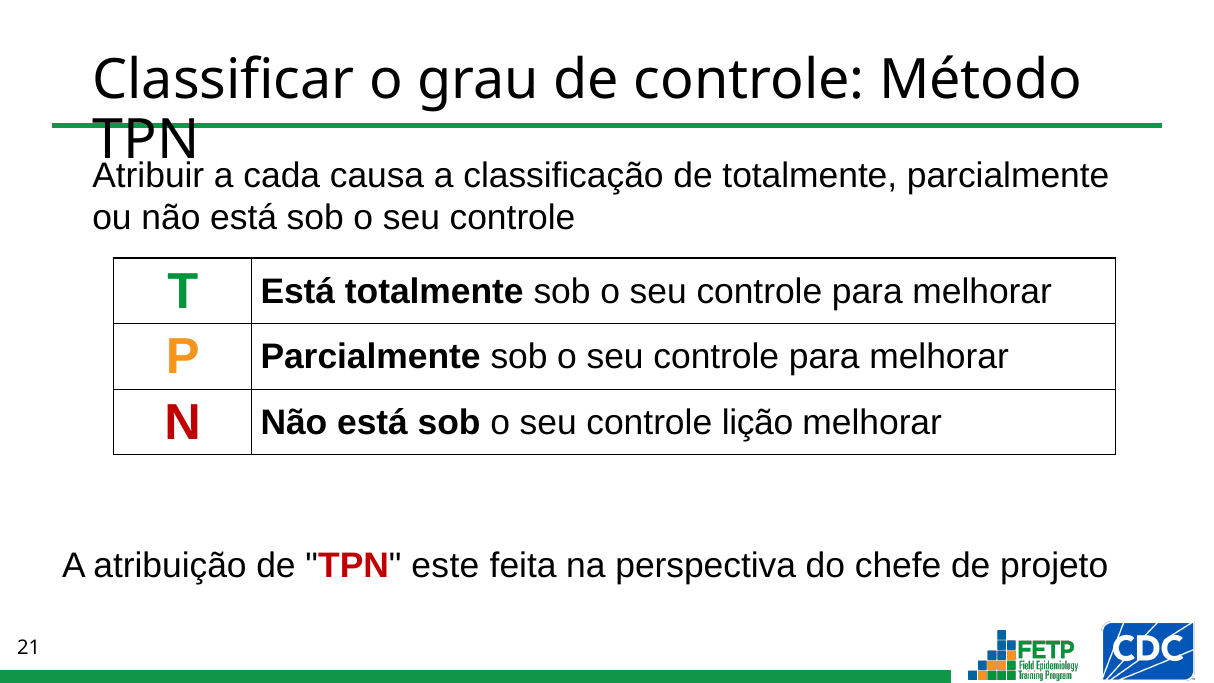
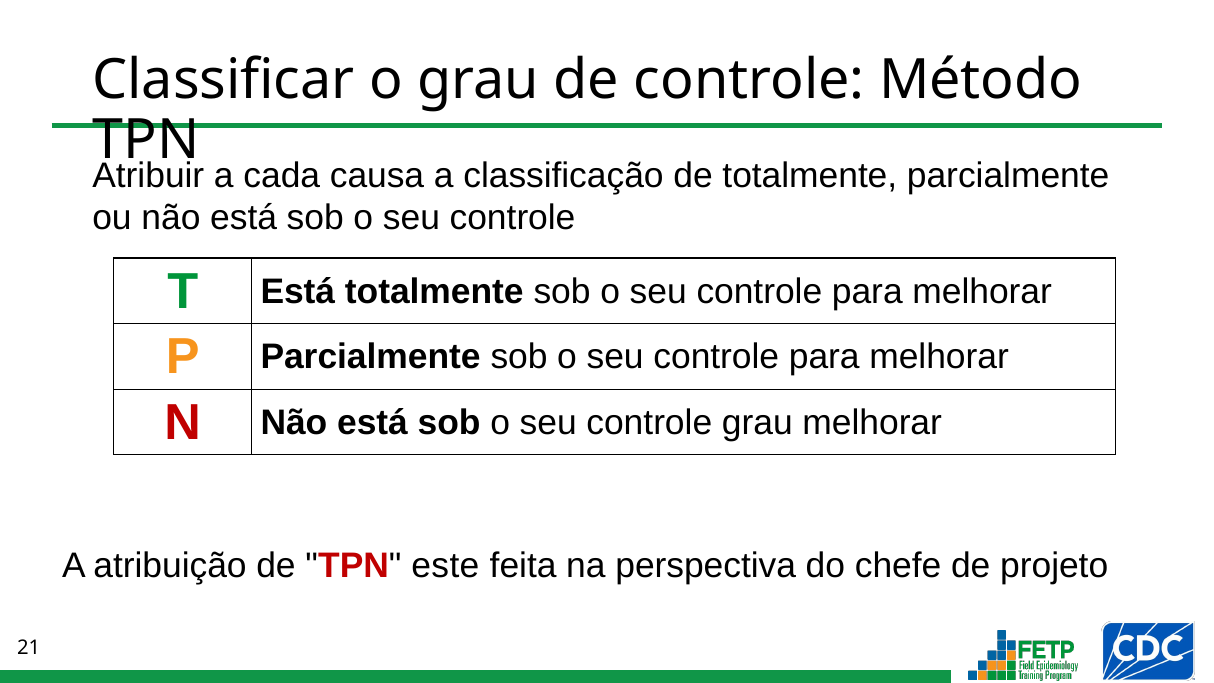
controle lição: lição -> grau (757, 423)
